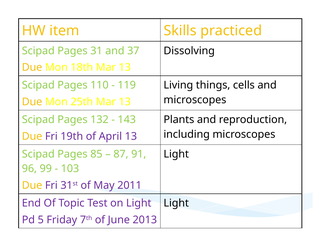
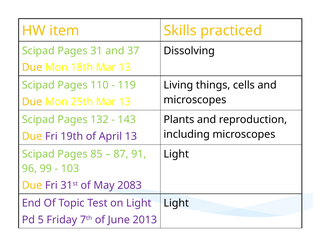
2011: 2011 -> 2083 (130, 185)
